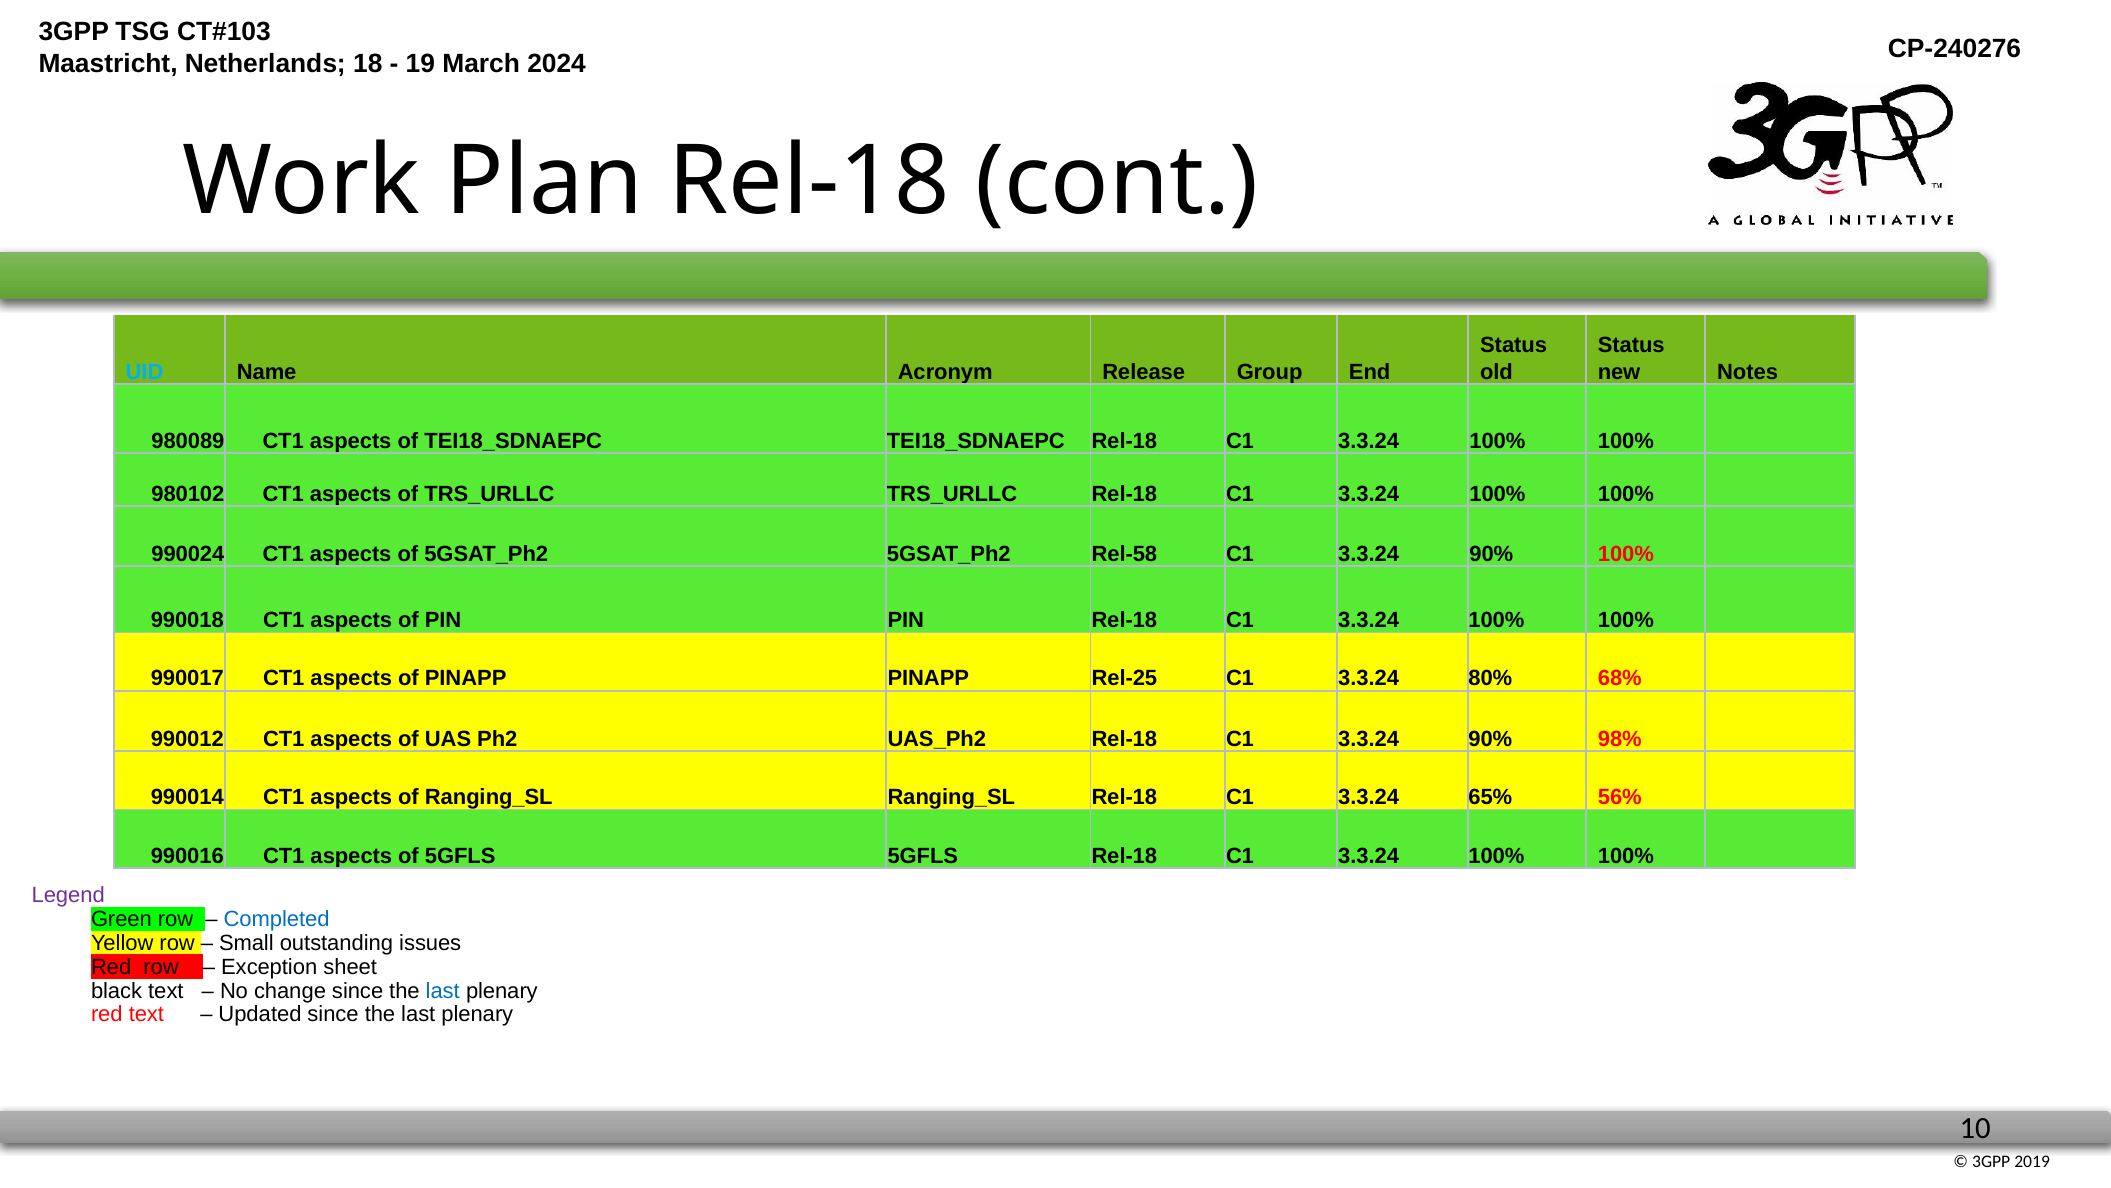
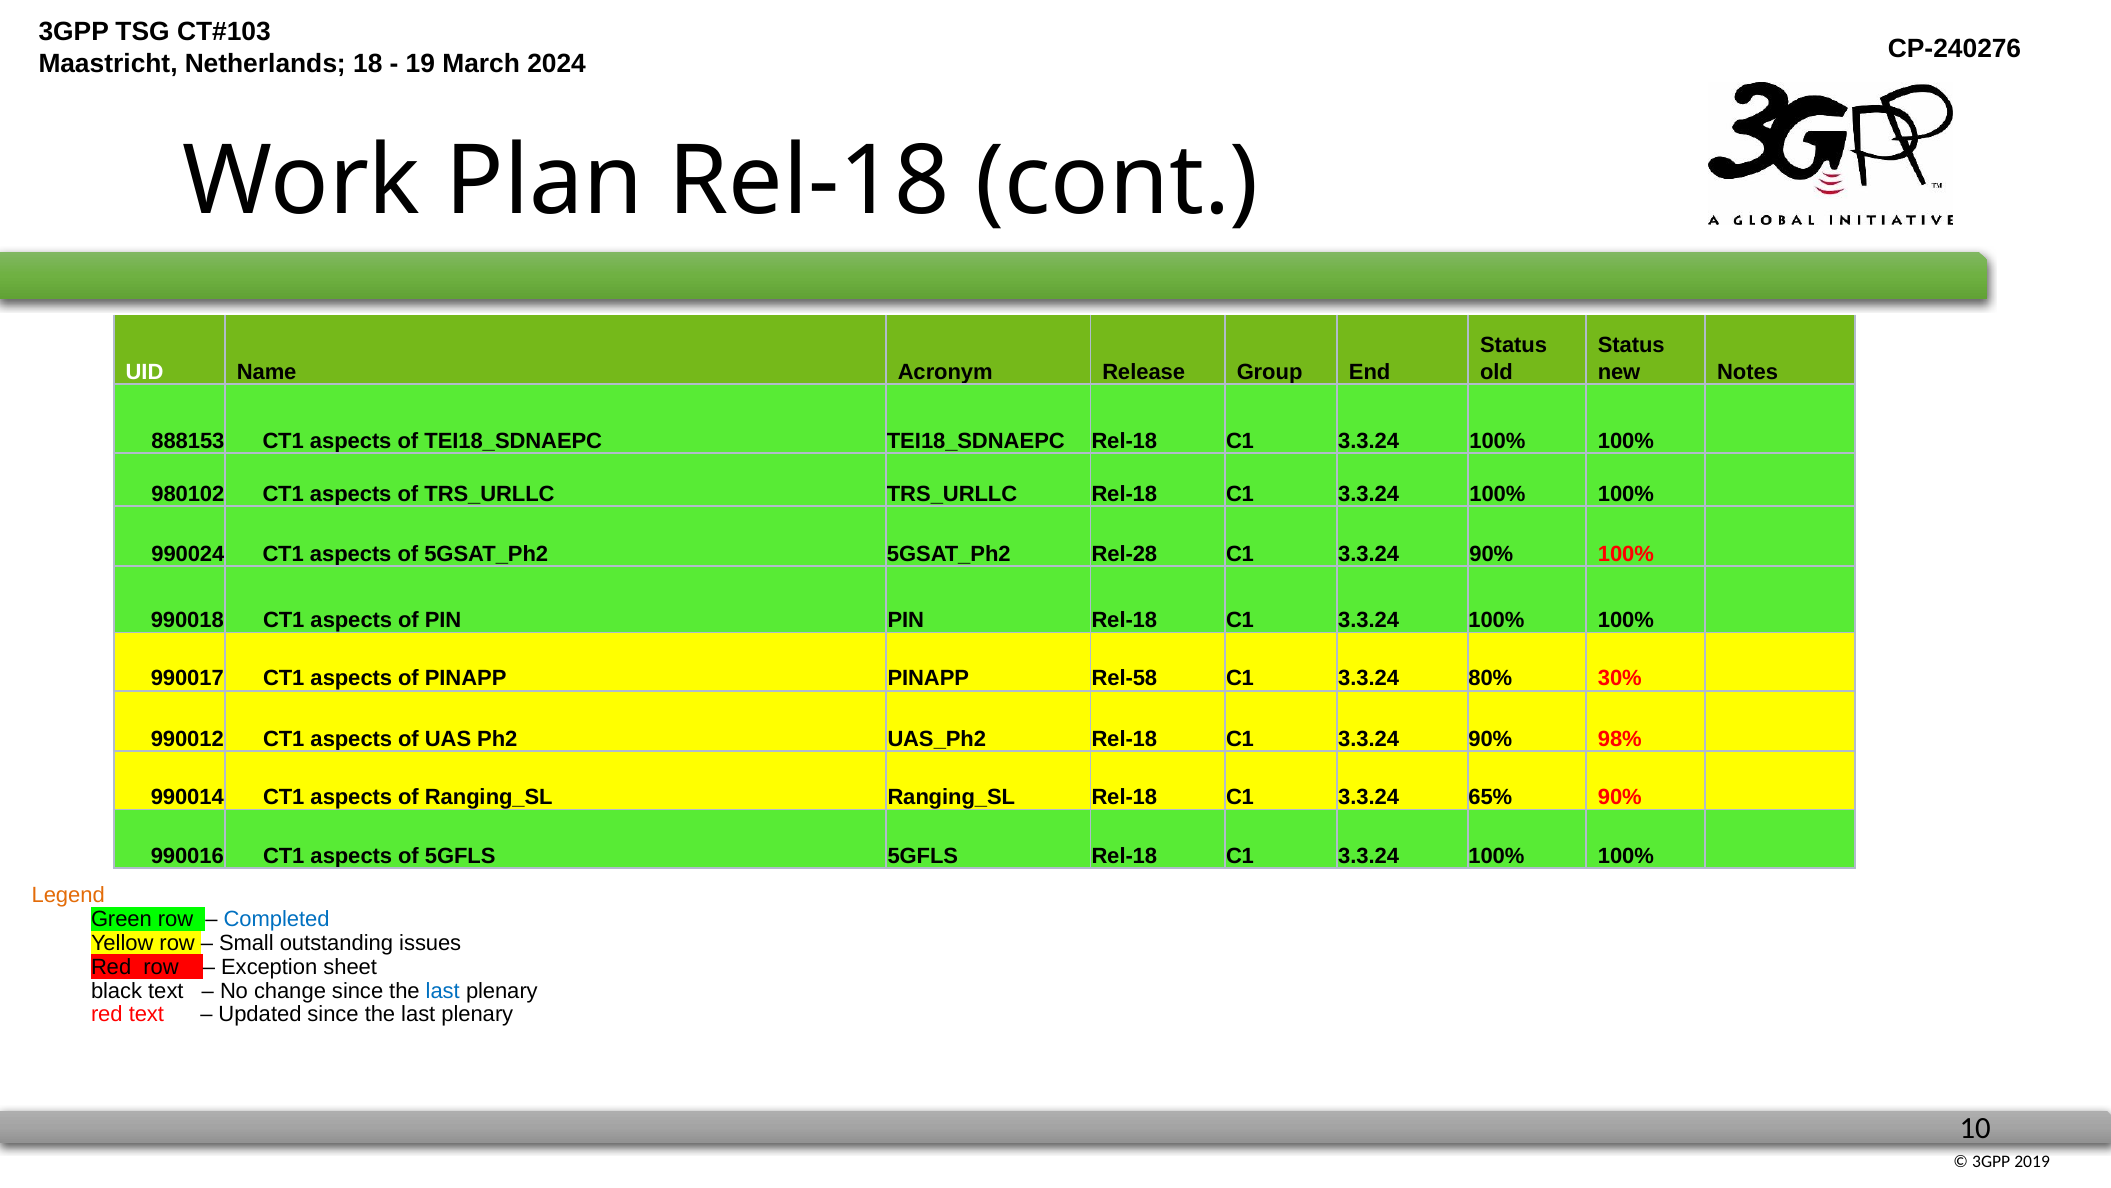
UID colour: light blue -> white (144, 372)
980089: 980089 -> 888153 (188, 441)
Rel-58: Rel-58 -> Rel-28 (1124, 553)
Rel-25: Rel-25 -> Rel-58 (1124, 678)
68%: 68% -> 30% (1620, 678)
65% 56%: 56% -> 90% (1620, 797)
Legend colour: purple -> orange (68, 895)
